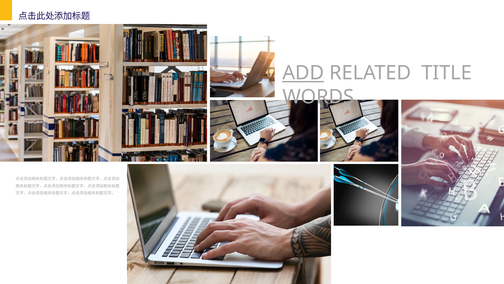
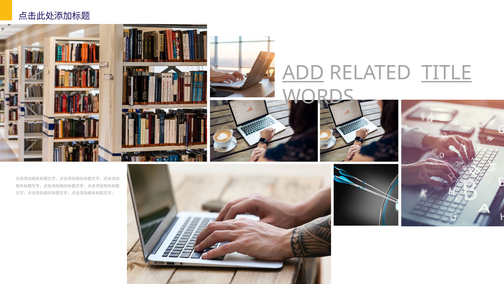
TITLE underline: none -> present (447, 73)
